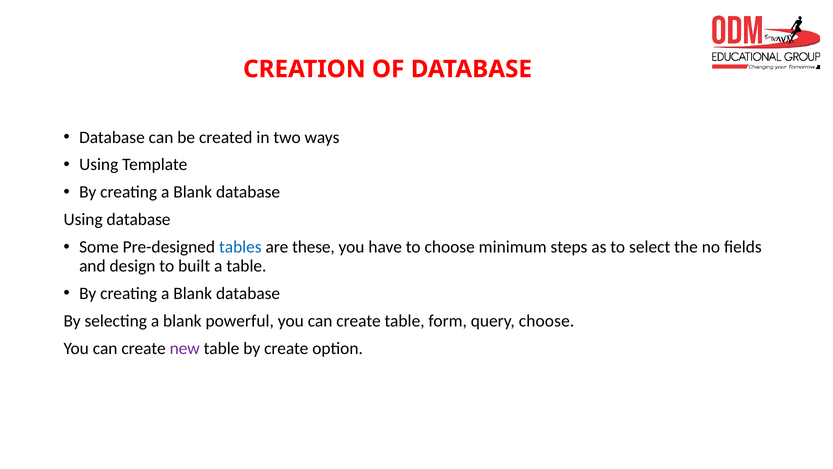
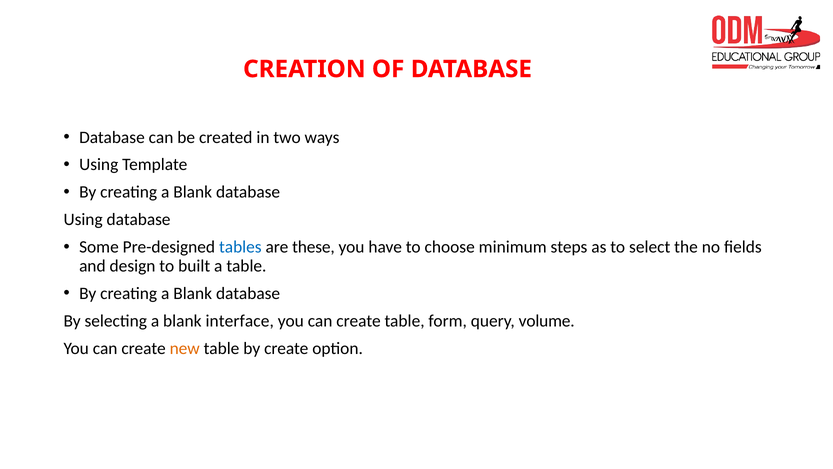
powerful: powerful -> interface (240, 321)
query choose: choose -> volume (547, 321)
new colour: purple -> orange (185, 348)
